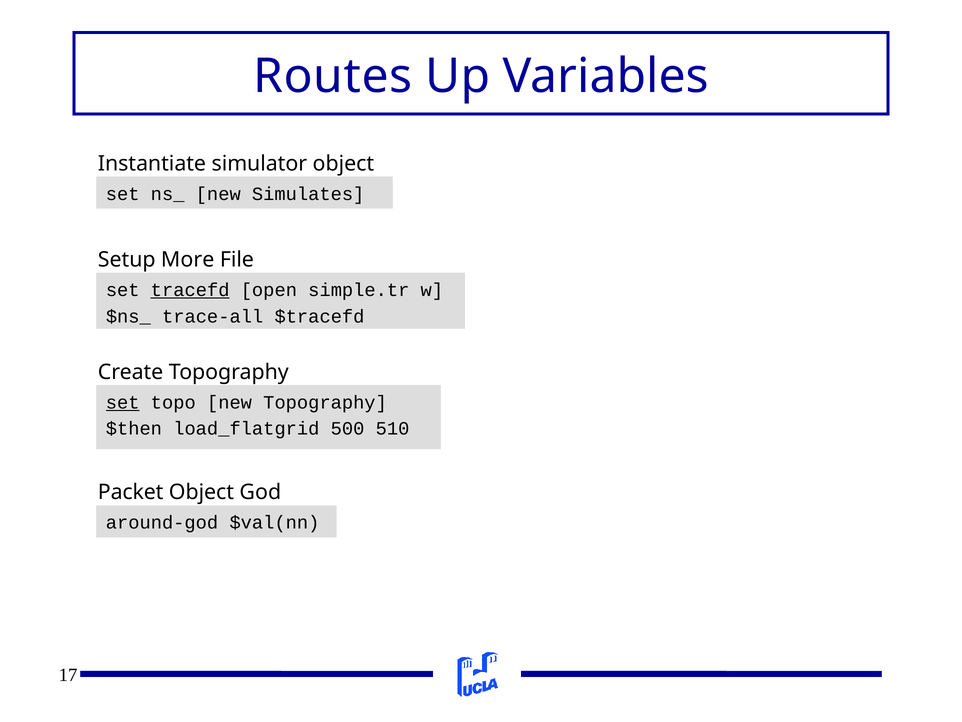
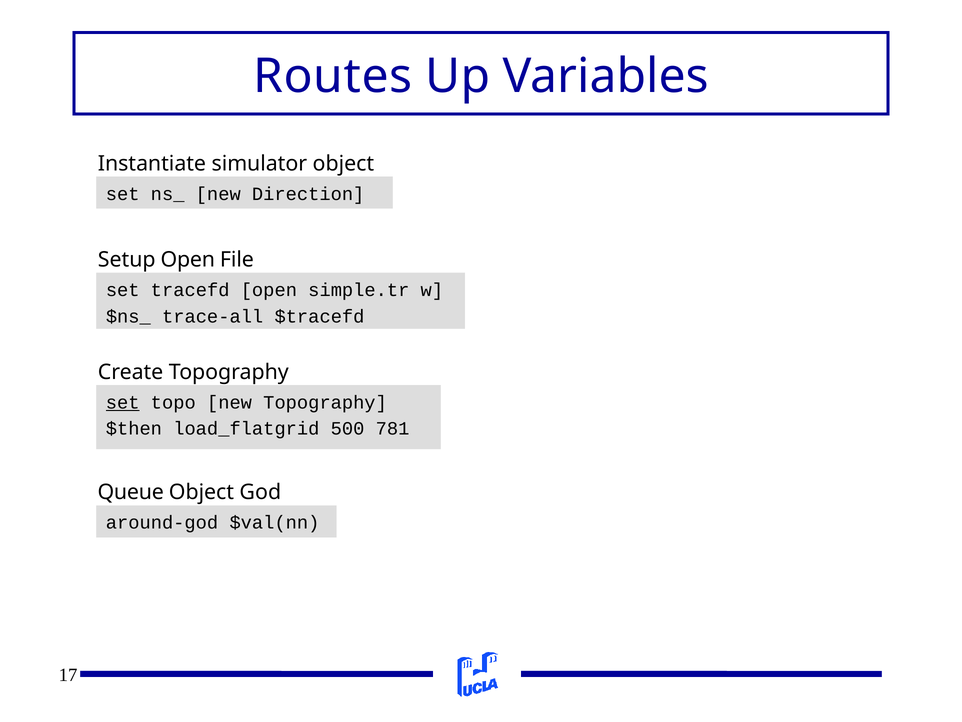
Simulates: Simulates -> Direction (308, 194)
Setup More: More -> Open (188, 260)
tracefd underline: present -> none (190, 290)
510: 510 -> 781 (393, 428)
Packet: Packet -> Queue (131, 492)
